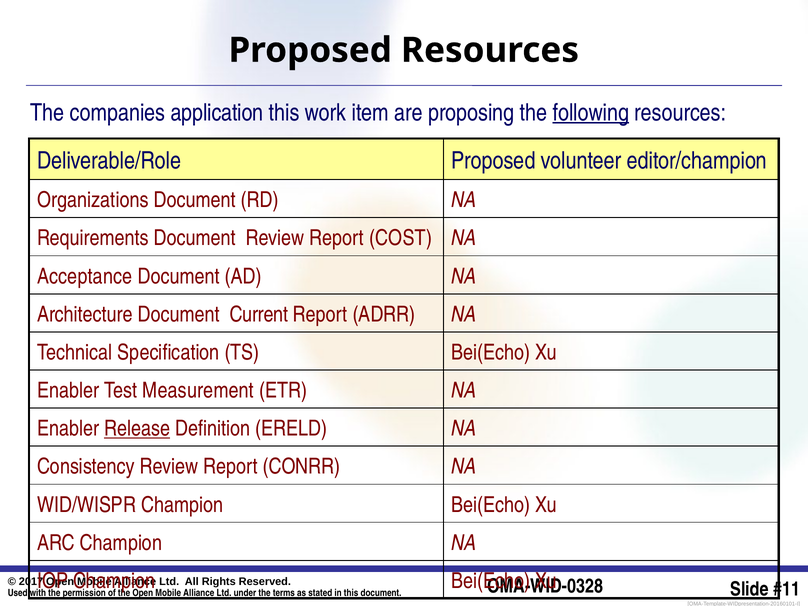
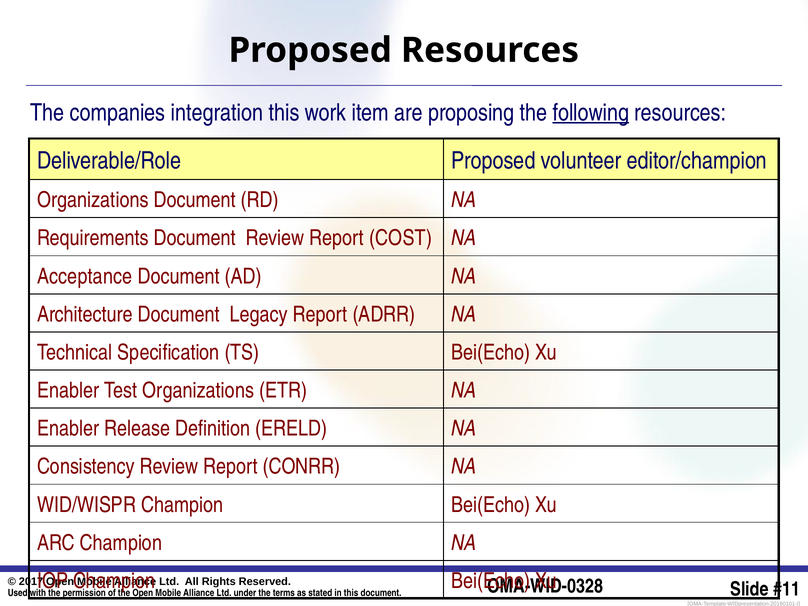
application: application -> integration (217, 113)
Current: Current -> Legacy (259, 314)
Test Measurement: Measurement -> Organizations (198, 391)
Release underline: present -> none (137, 429)
